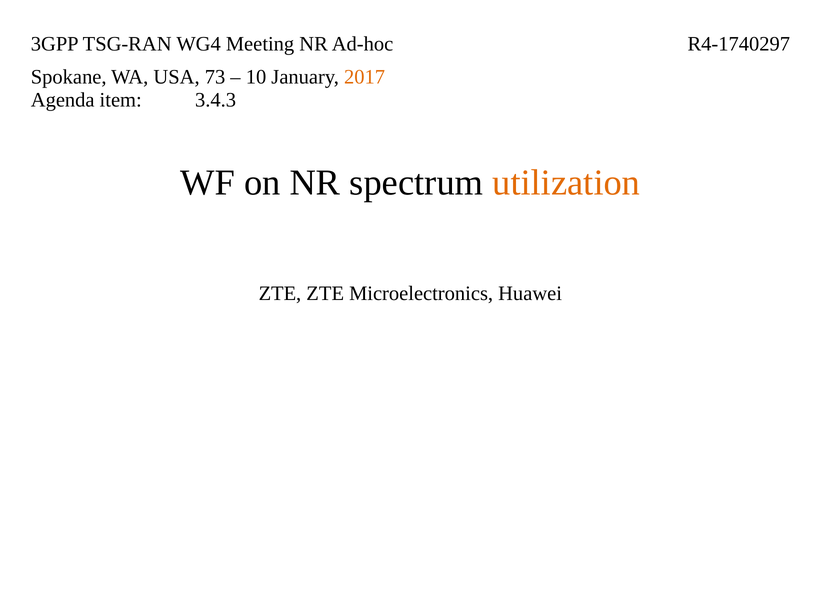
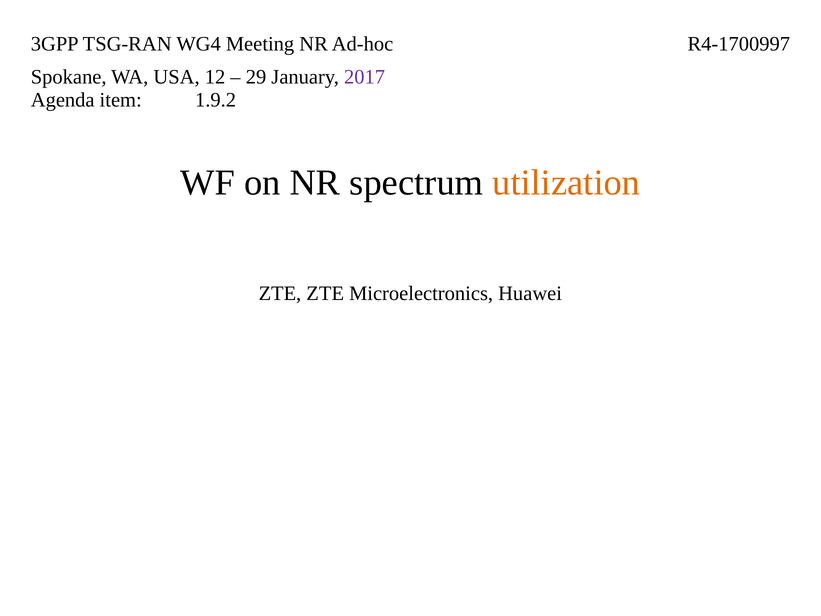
R4-1740297: R4-1740297 -> R4-1700997 (739, 44)
73: 73 -> 12 (215, 77)
10: 10 -> 29 (256, 77)
2017 colour: orange -> purple (365, 77)
3.4.3: 3.4.3 -> 1.9.2 (216, 100)
